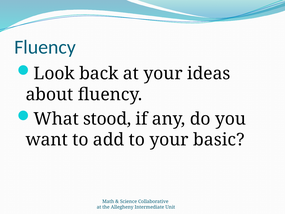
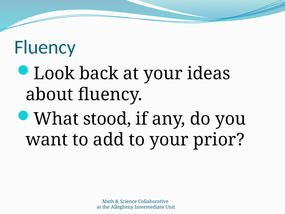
basic: basic -> prior (219, 140)
